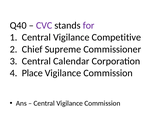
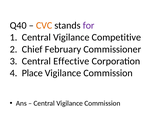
CVC colour: purple -> orange (44, 25)
Supreme: Supreme -> February (63, 49)
Calendar: Calendar -> Effective (71, 61)
